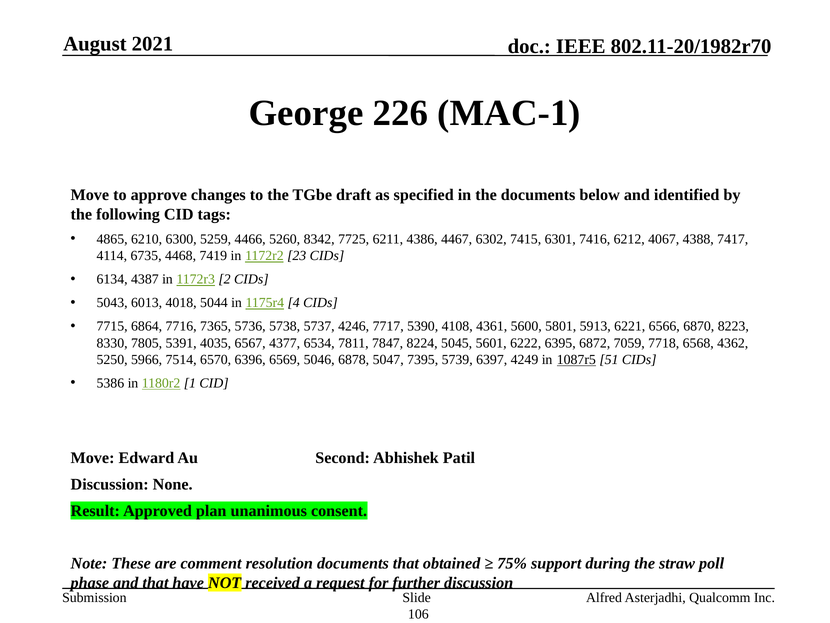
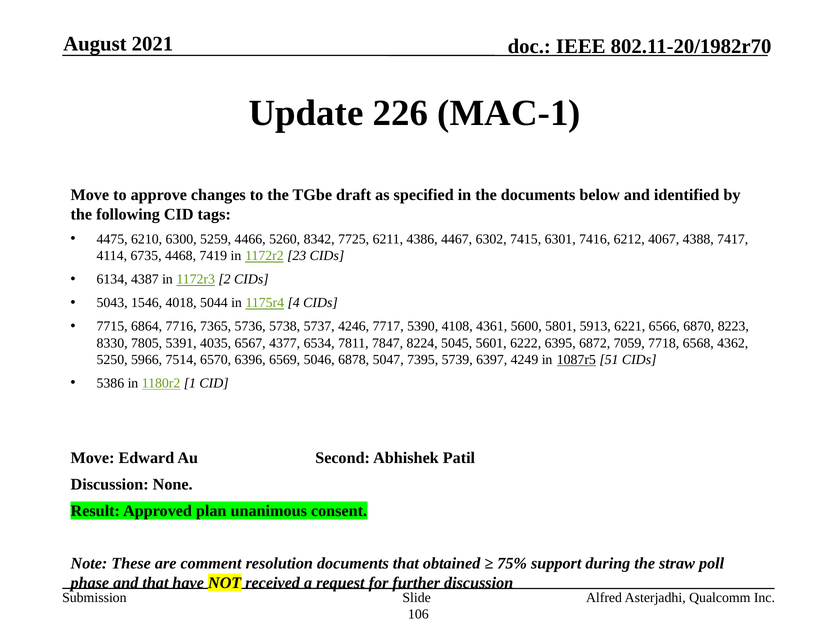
George: George -> Update (306, 113)
4865: 4865 -> 4475 (112, 239)
6013: 6013 -> 1546 (147, 303)
